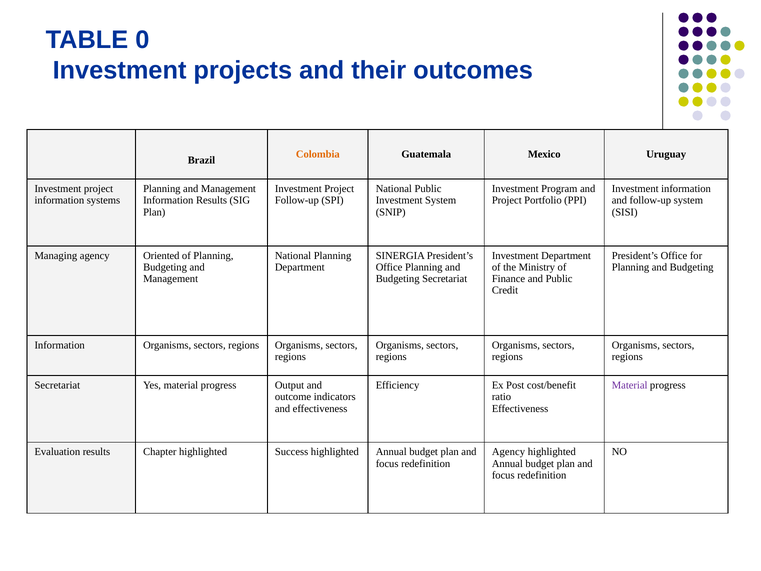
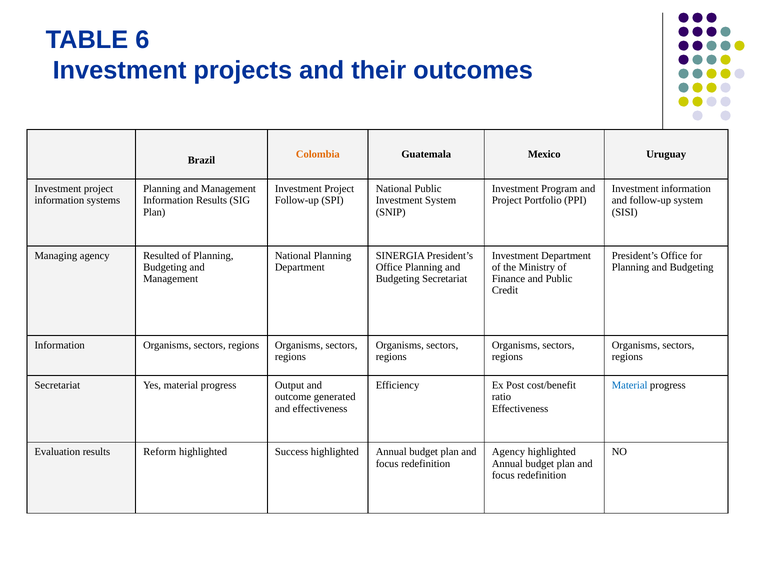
0: 0 -> 6 (142, 40)
Oriented: Oriented -> Resulted (161, 255)
Material colour: purple -> blue (630, 385)
indicators: indicators -> generated (335, 397)
Chapter: Chapter -> Reform (160, 452)
